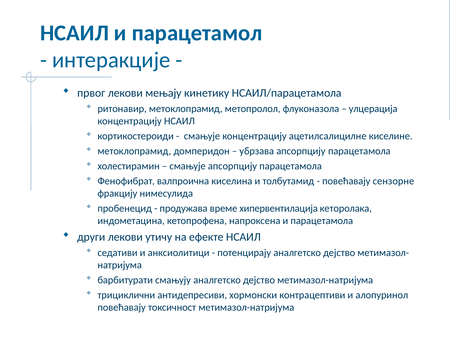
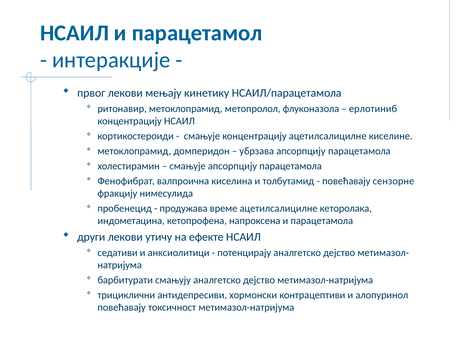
улцерација: улцерација -> ерлотиниб (373, 109)
време хипервентилација: хипервентилација -> ацетилсалицилне (279, 208)
